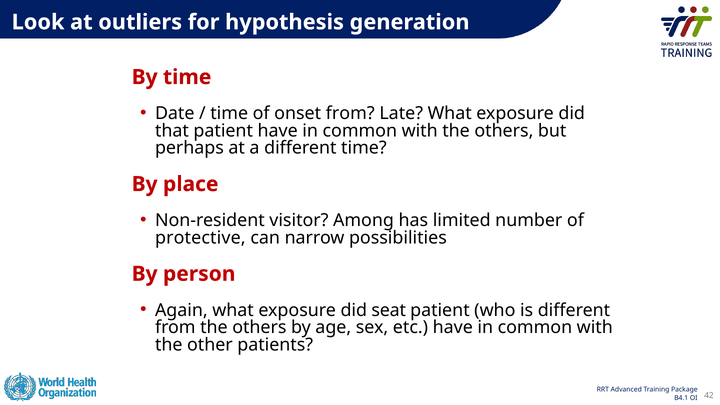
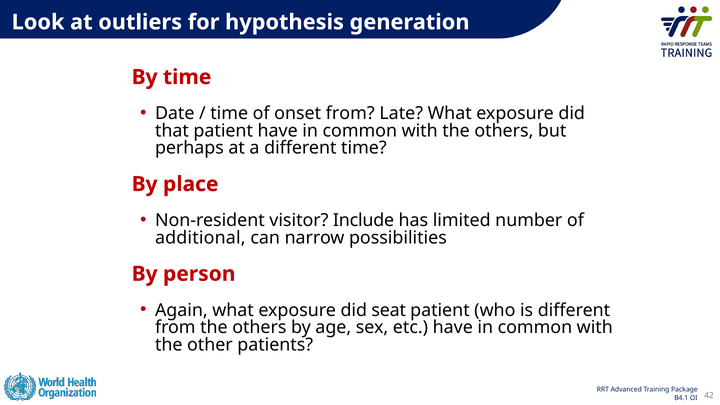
Among: Among -> Include (364, 220)
protective: protective -> additional (200, 238)
